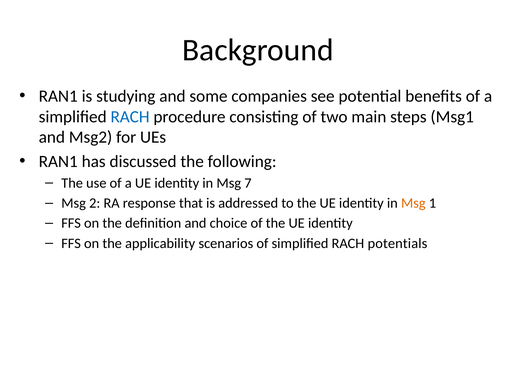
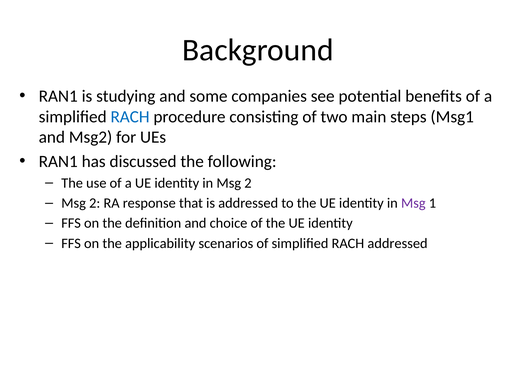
in Msg 7: 7 -> 2 (248, 183)
Msg colour: orange -> purple (413, 203)
RACH potentials: potentials -> addressed (398, 243)
